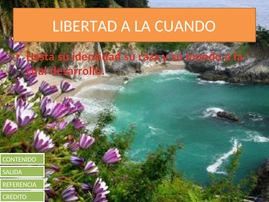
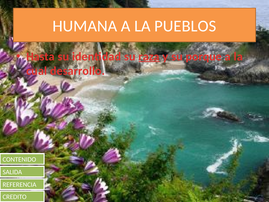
LIBERTAD: LIBERTAD -> HUMANA (85, 26)
CUANDO: CUANDO -> PUEBLOS (185, 26)
raza underline: none -> present (149, 56)
mundo: mundo -> porque (204, 56)
